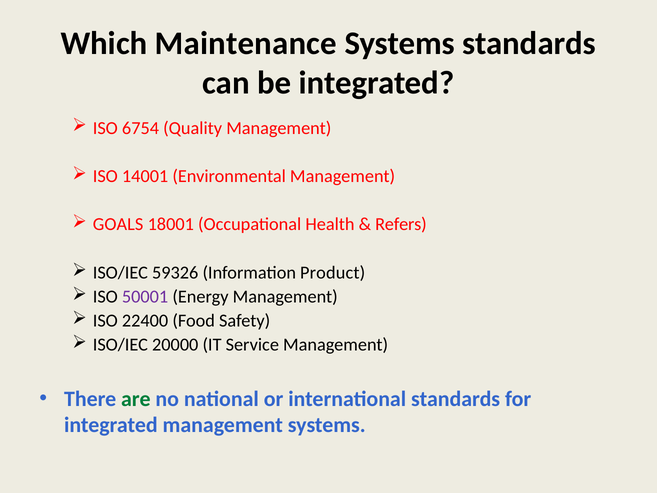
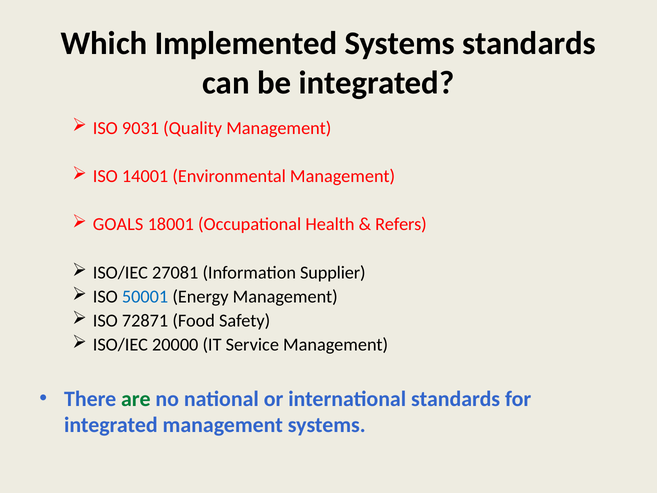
Maintenance: Maintenance -> Implemented (246, 43)
6754: 6754 -> 9031 (141, 128)
59326: 59326 -> 27081 (175, 273)
Product: Product -> Supplier (333, 273)
50001 colour: purple -> blue (145, 297)
22400: 22400 -> 72871 (145, 321)
